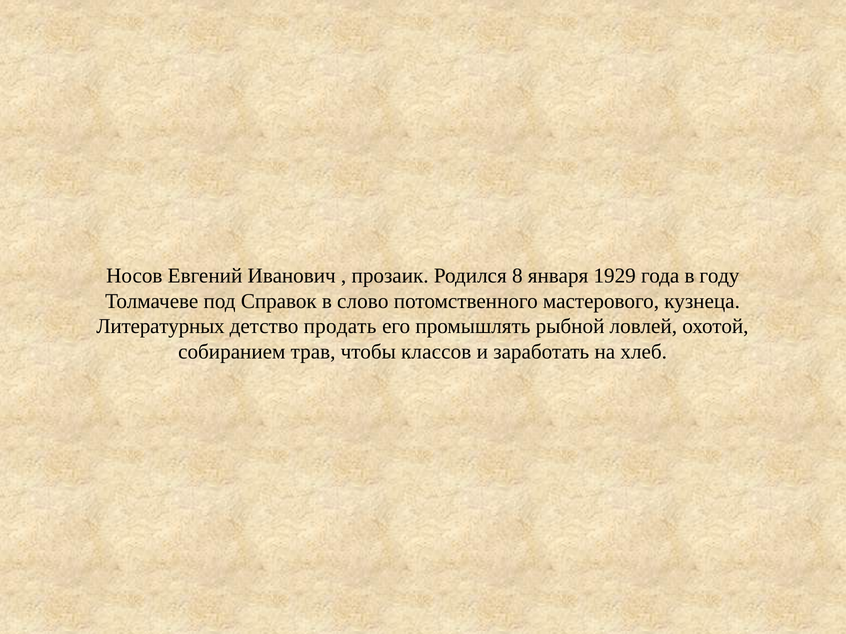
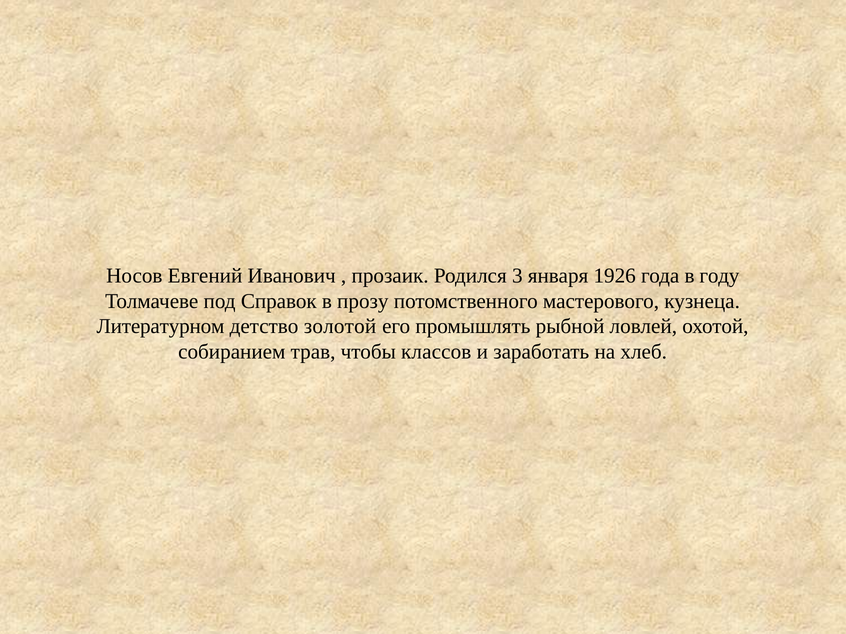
8: 8 -> 3 (517, 276)
1929: 1929 -> 1926 (615, 276)
слово: слово -> прозу (363, 301)
Литературных: Литературных -> Литературном (160, 327)
продать: продать -> золотой (340, 327)
